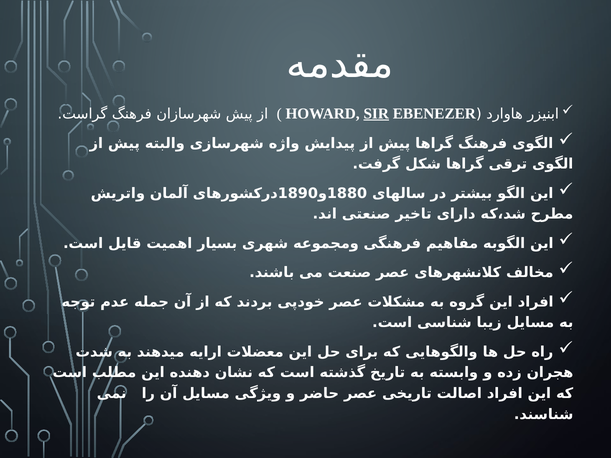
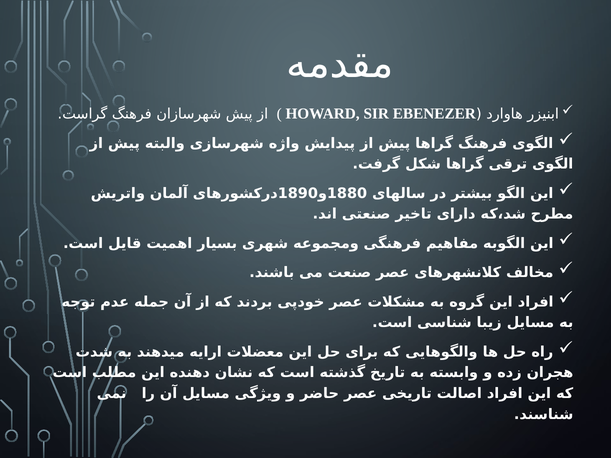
SIR underline: present -> none (376, 114)
